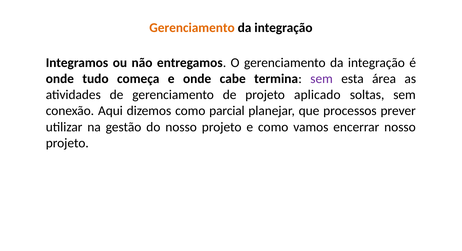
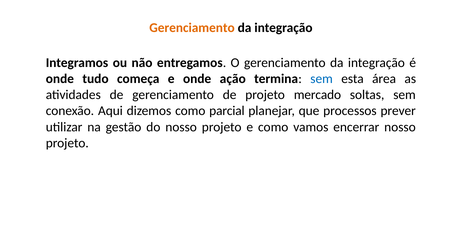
cabe: cabe -> ação (233, 79)
sem colour: purple -> blue (322, 79)
aplicado: aplicado -> mercado (317, 95)
